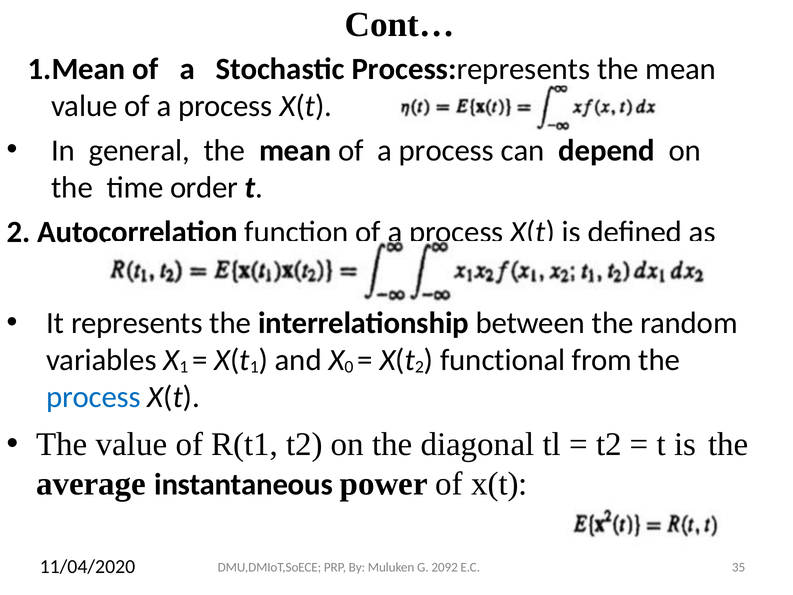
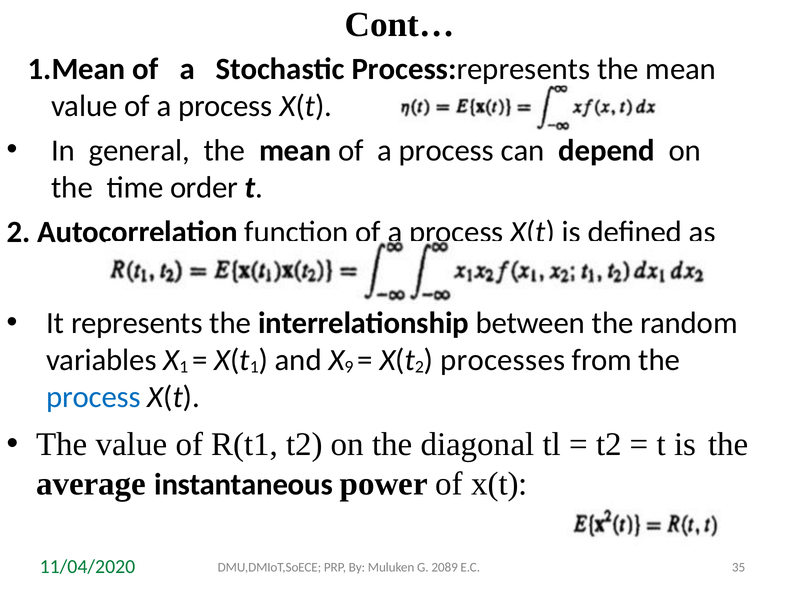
0: 0 -> 9 (349, 367)
functional: functional -> processes (503, 360)
11/04/2020 colour: black -> green (87, 566)
2092: 2092 -> 2089 (445, 567)
